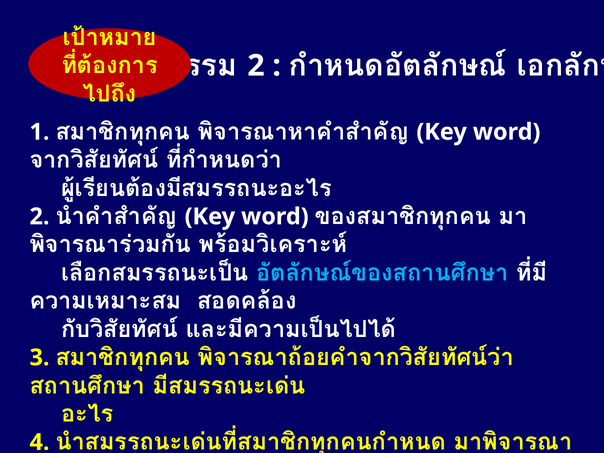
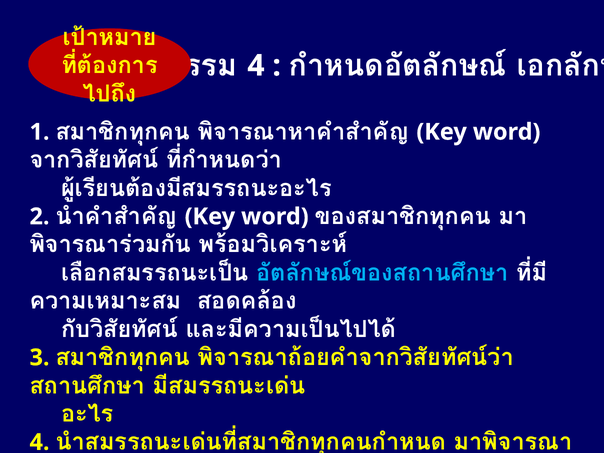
2: 2 -> 4 (256, 66)
